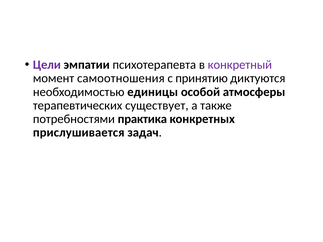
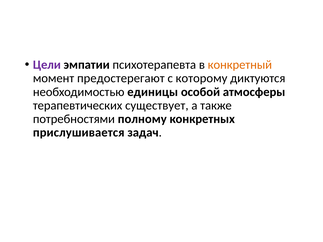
конкретный colour: purple -> orange (240, 65)
самоотношения: самоотношения -> предостерегают (121, 78)
принятию: принятию -> которому (202, 78)
практика: практика -> полному (142, 119)
